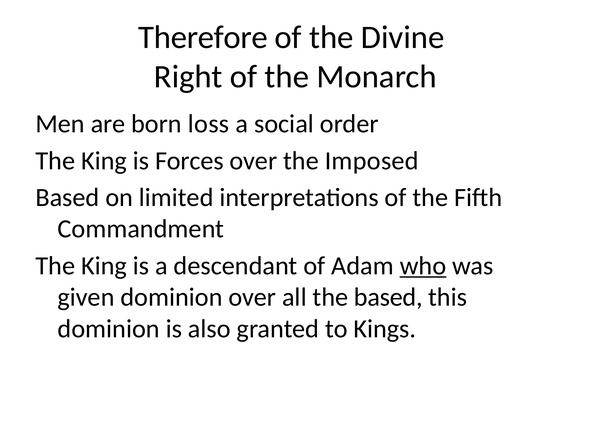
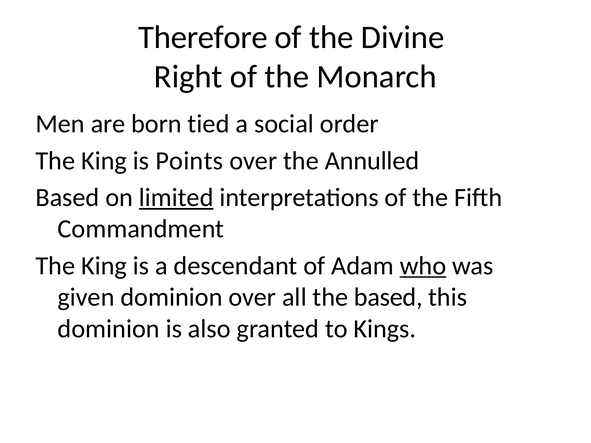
loss: loss -> tied (209, 124)
Forces: Forces -> Points (189, 161)
Imposed: Imposed -> Annulled (372, 161)
limited underline: none -> present (176, 198)
